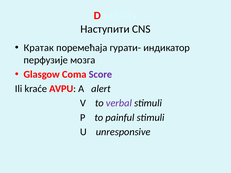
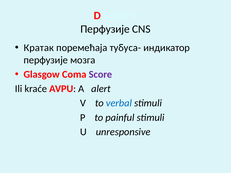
Наступити: Наступити -> Перфузије (105, 29)
гурати-: гурати- -> тубуса- (125, 48)
verbal colour: purple -> blue (119, 103)
